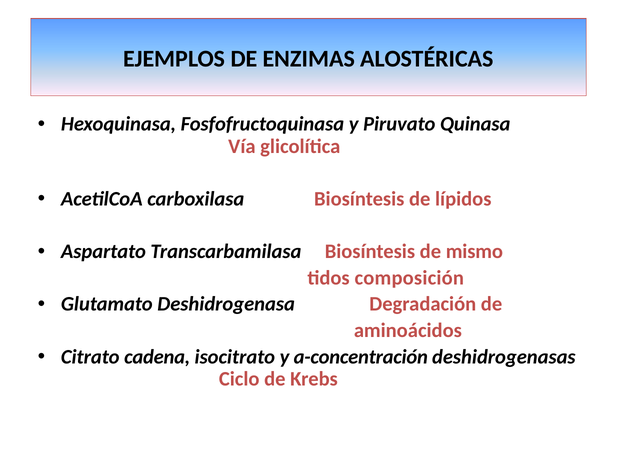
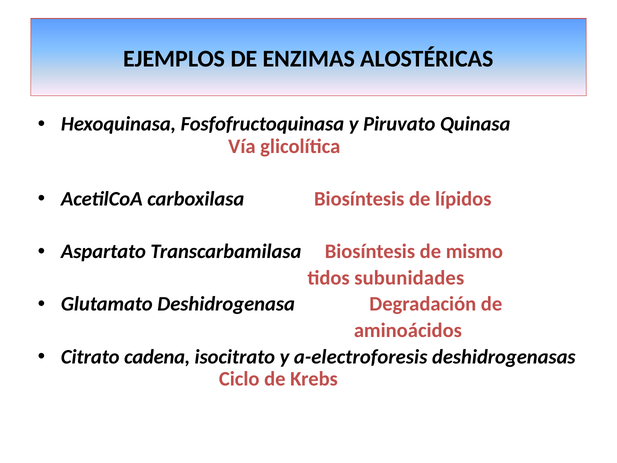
composición: composición -> subunidades (409, 278)
a-concentración: a-concentración -> a-electroforesis (361, 357)
